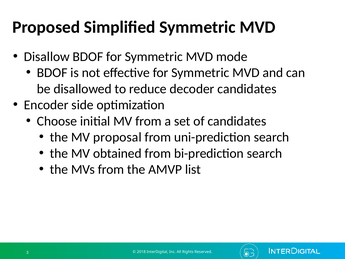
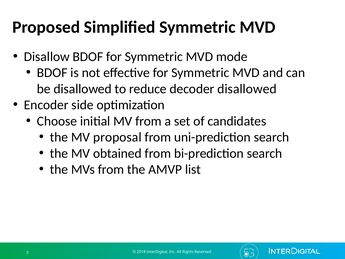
decoder candidates: candidates -> disallowed (247, 89)
